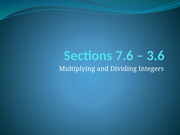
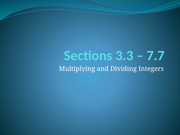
7.6: 7.6 -> 3.3 (124, 56)
3.6: 3.6 -> 7.7 (156, 56)
